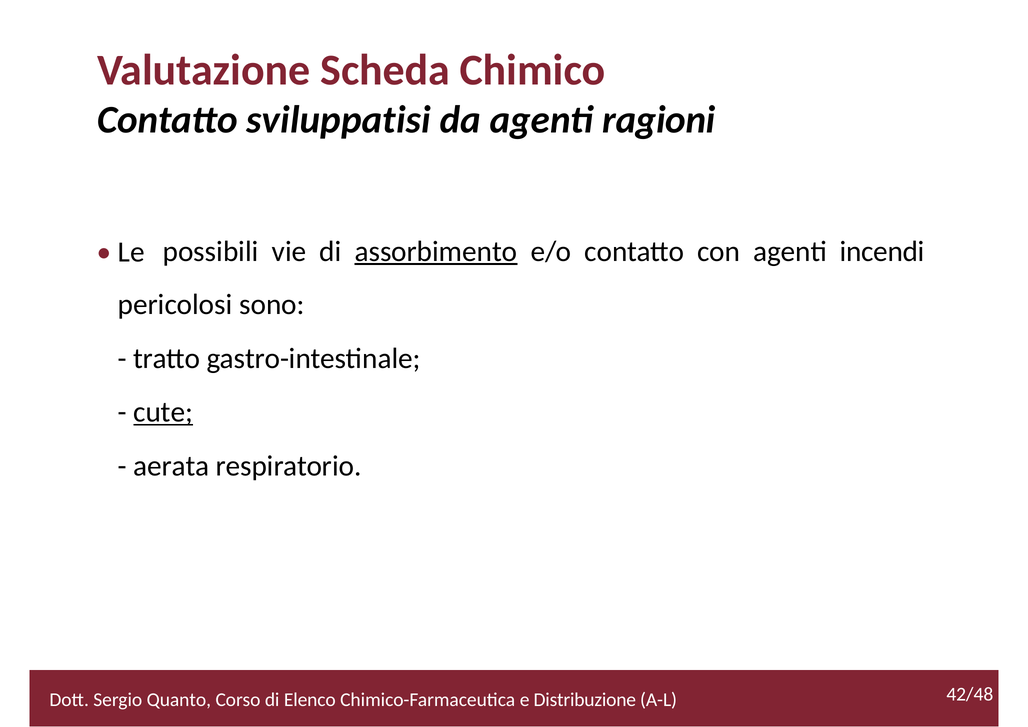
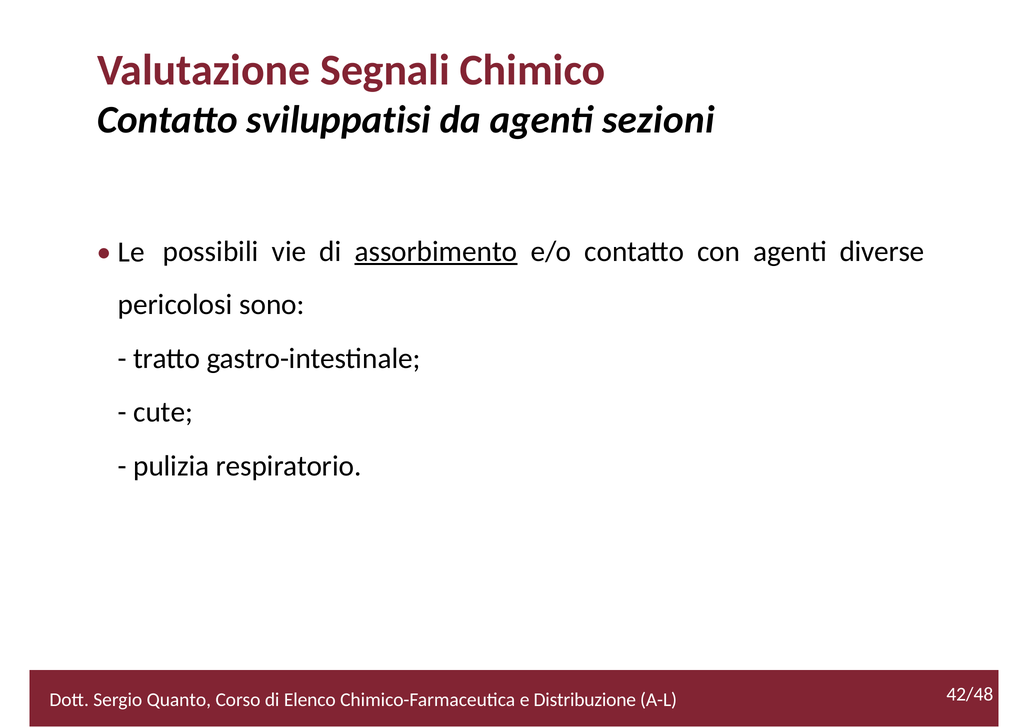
Scheda: Scheda -> Segnali (385, 70)
ragioni: ragioni -> sezioni (658, 120)
incendi: incendi -> diverse (882, 251)
cute underline: present -> none (163, 412)
aerata: aerata -> pulizia (171, 466)
